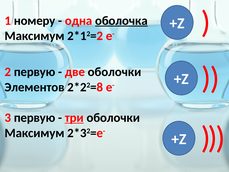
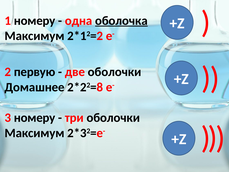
Элементов: Элементов -> Домашнее (35, 87)
3 первую: первую -> номеру (35, 118)
три underline: present -> none (74, 118)
